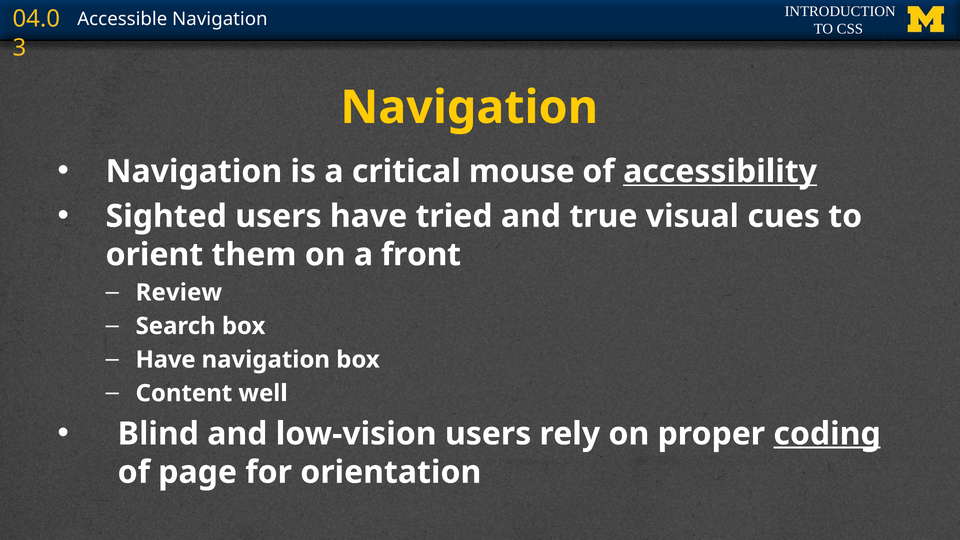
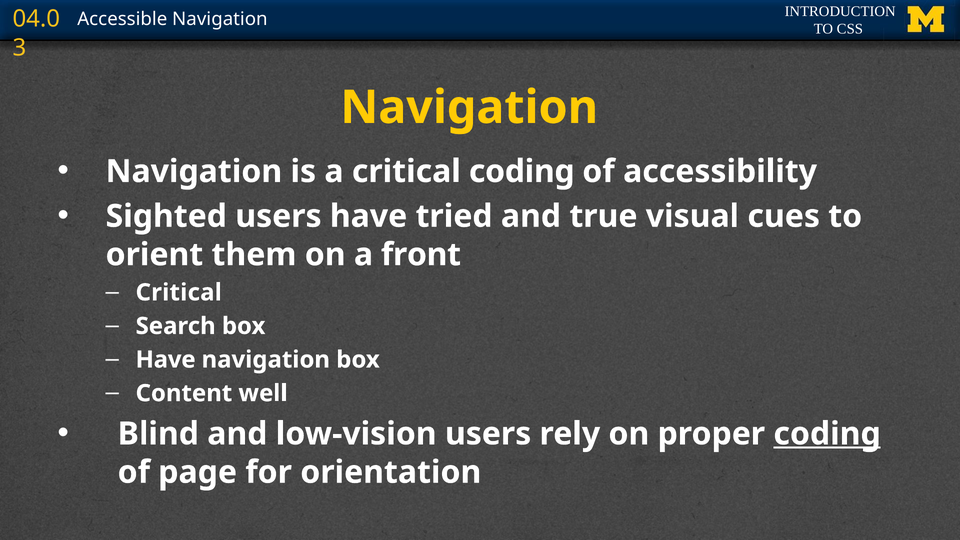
critical mouse: mouse -> coding (522, 171)
accessibility underline: present -> none (720, 171)
Review: Review -> Critical (179, 293)
